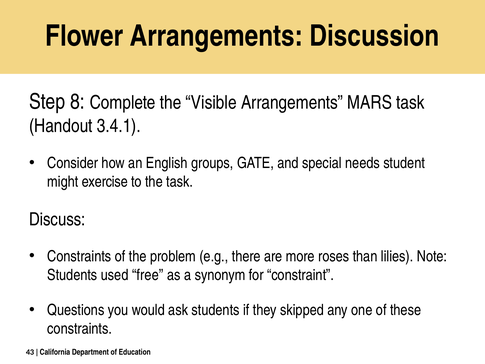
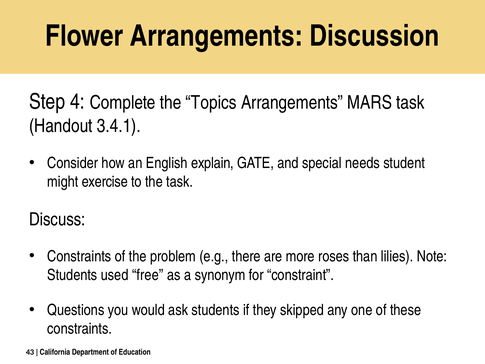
8: 8 -> 4 (77, 102)
Visible: Visible -> Topics (211, 103)
groups: groups -> explain (212, 163)
